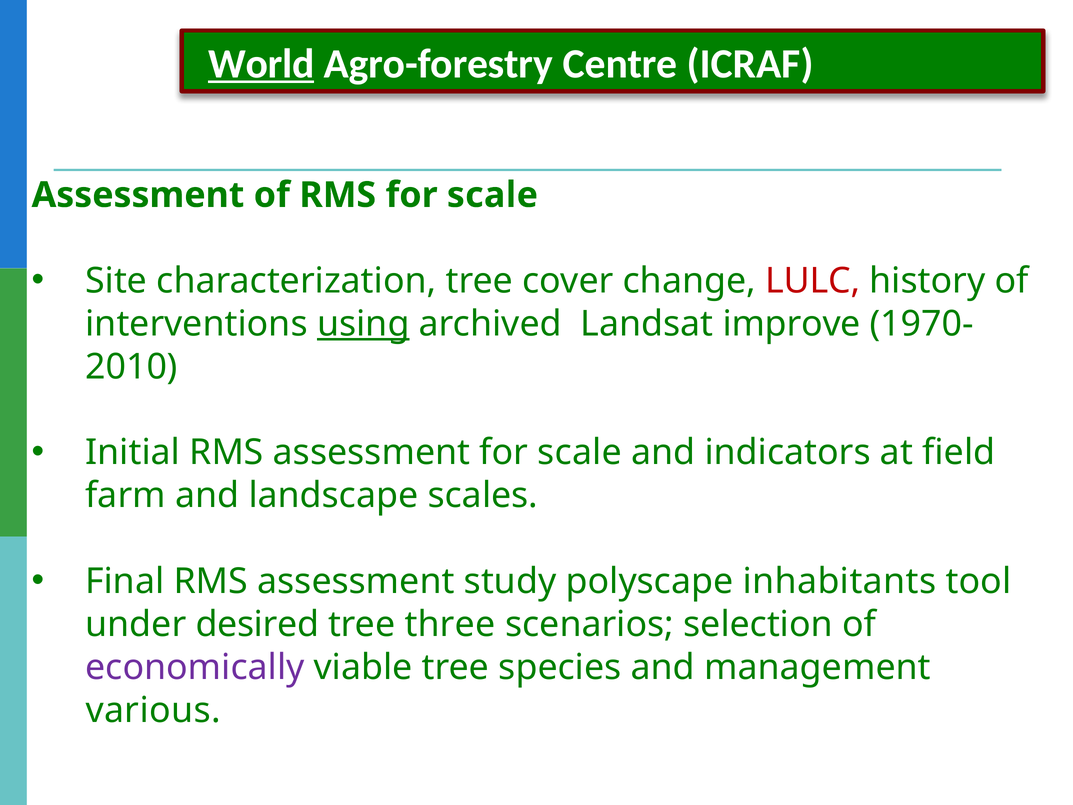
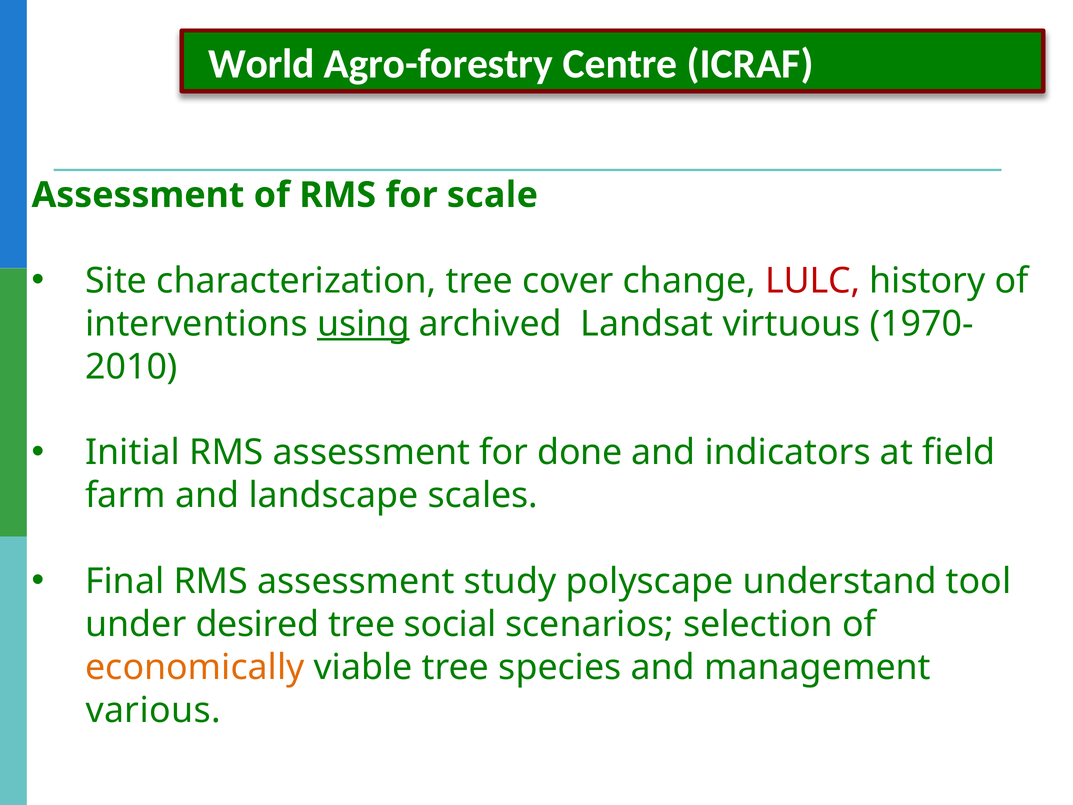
World underline: present -> none (261, 64)
improve: improve -> virtuous (792, 324)
assessment for scale: scale -> done (580, 453)
inhabitants: inhabitants -> understand (840, 581)
three: three -> social (450, 624)
economically colour: purple -> orange (195, 667)
